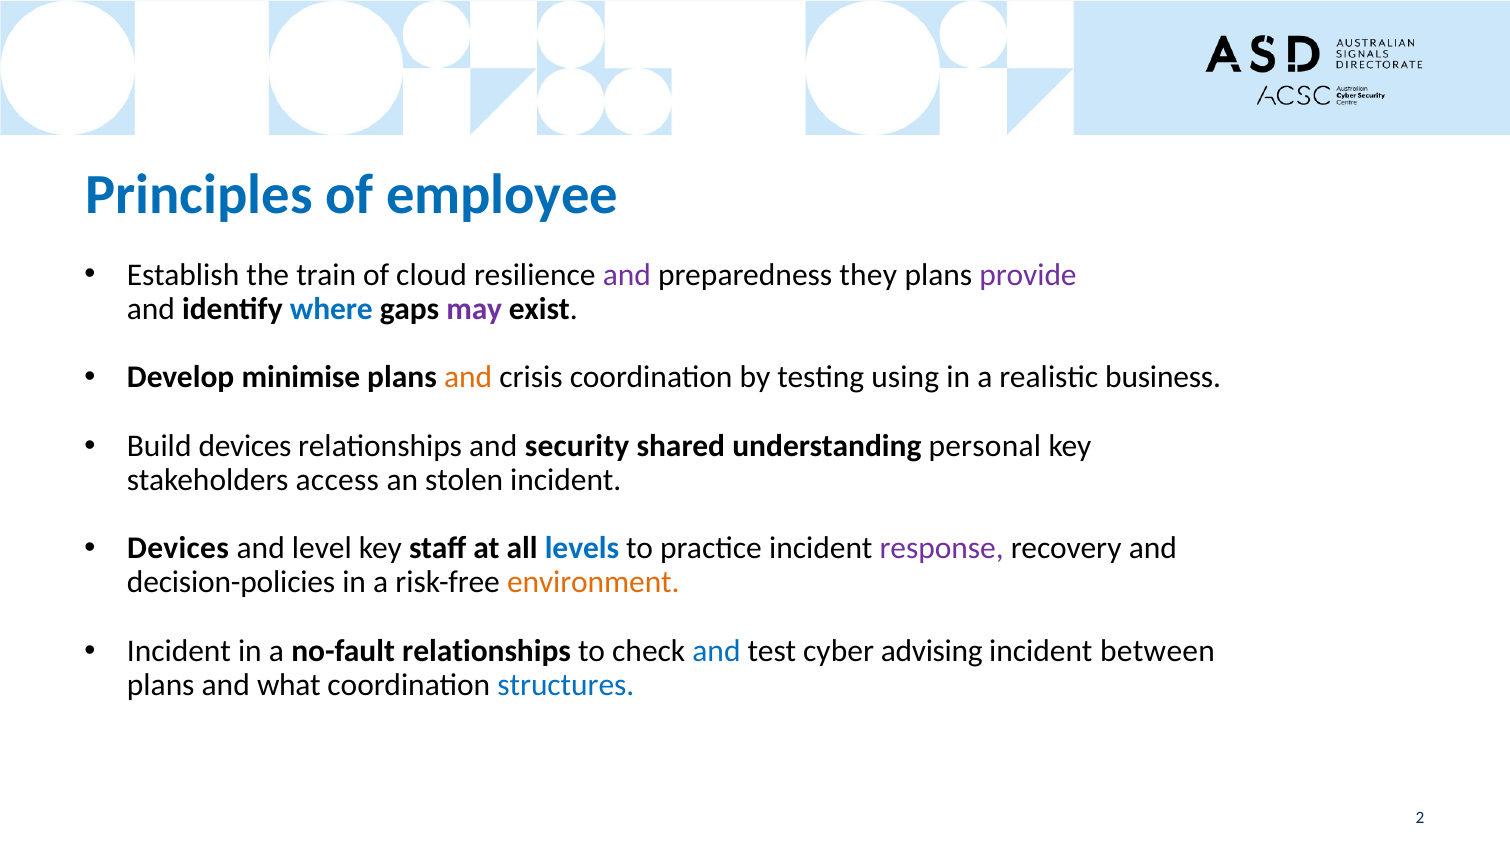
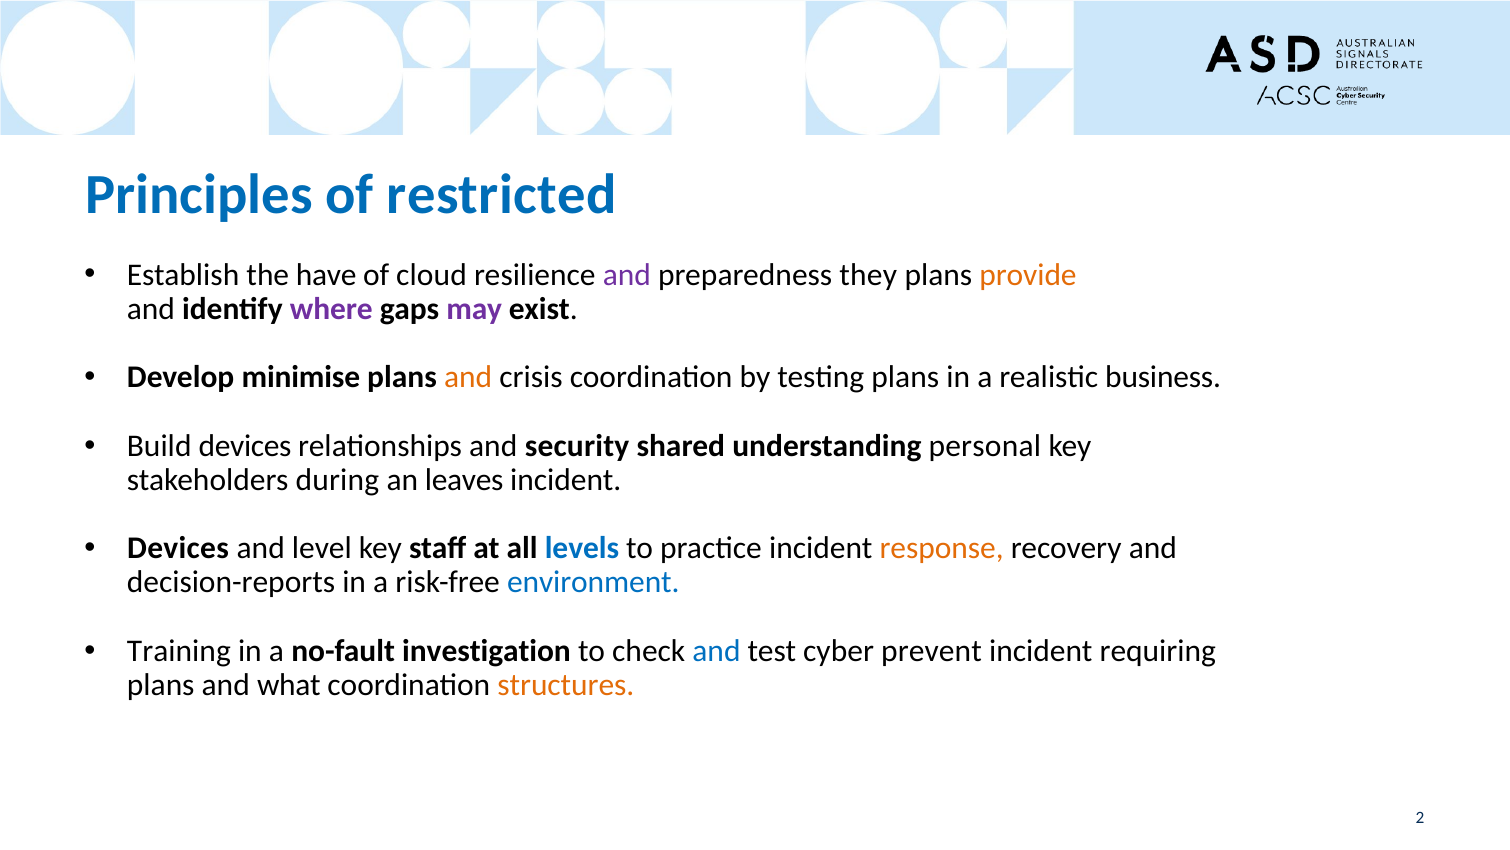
employee: employee -> restricted (502, 195)
train: train -> have (326, 274)
provide colour: purple -> orange (1028, 274)
where colour: blue -> purple (331, 308)
testing using: using -> plans (905, 377)
access: access -> during (337, 480)
stolen: stolen -> leaves (464, 480)
response colour: purple -> orange (942, 548)
decision-policies: decision-policies -> decision-reports (231, 582)
environment colour: orange -> blue (593, 582)
Incident: Incident -> Training (179, 651)
no-fault relationships: relationships -> investigation (487, 651)
advising: advising -> prevent (932, 651)
between: between -> requiring (1158, 651)
structures colour: blue -> orange (566, 685)
